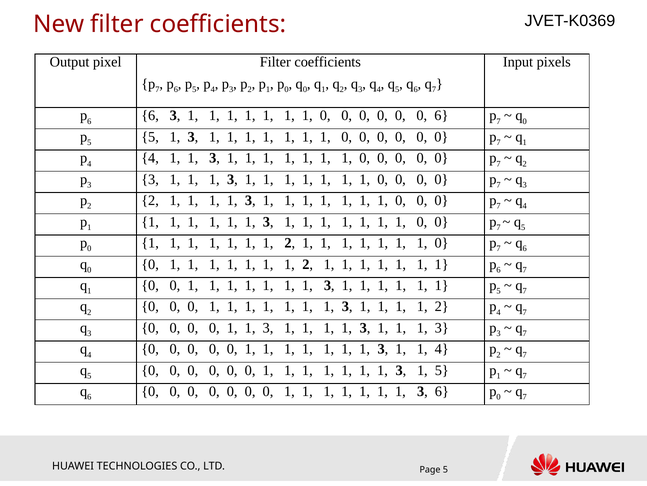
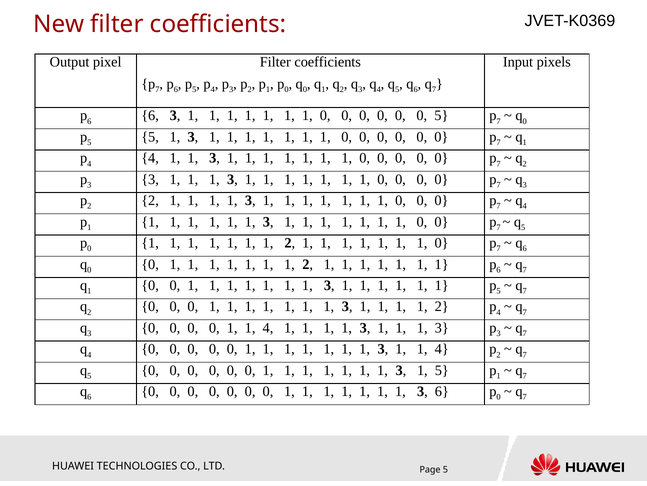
0 6: 6 -> 5 (441, 116)
0 1 1 3: 3 -> 4 (268, 327)
